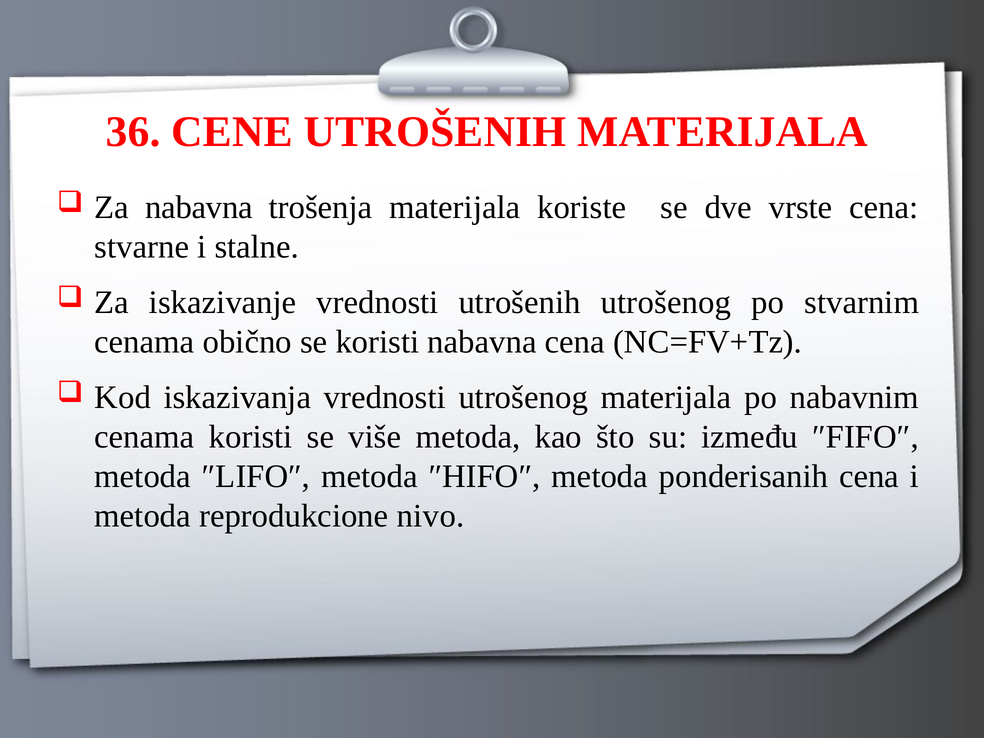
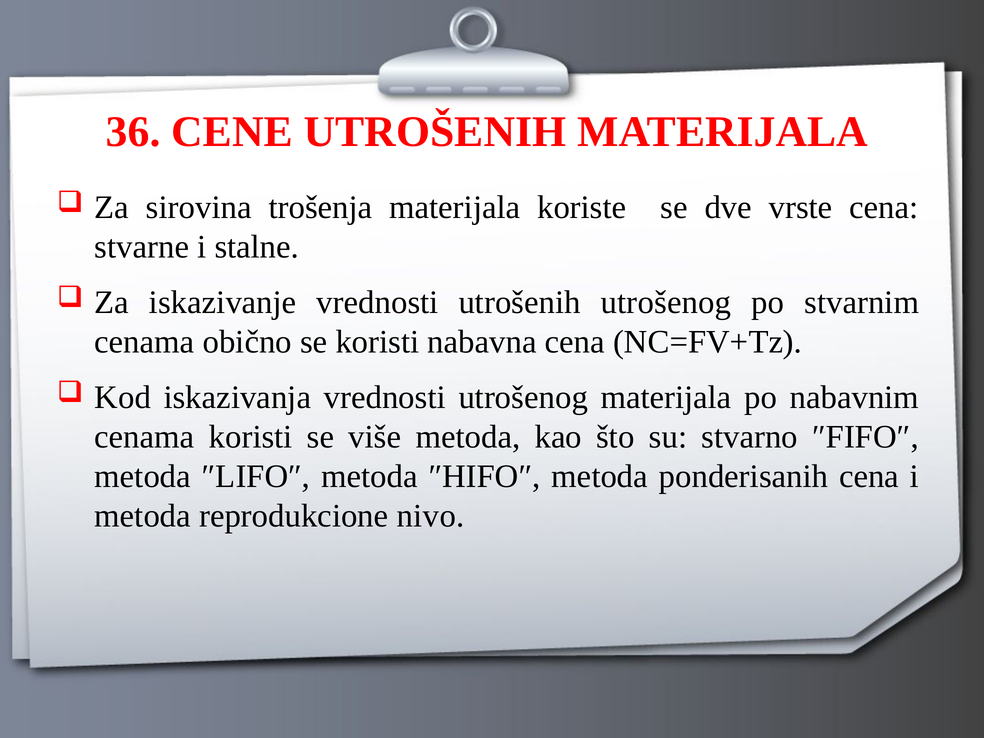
Za nabavna: nabavna -> sirovina (199, 207)
između: između -> stvarno (750, 437)
